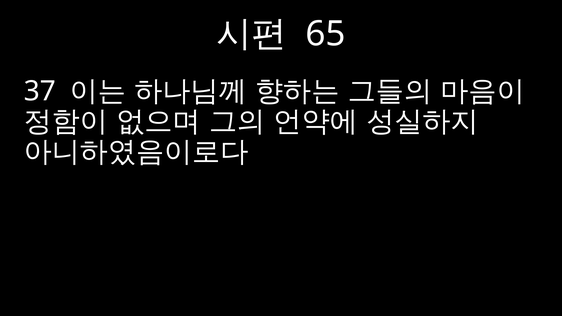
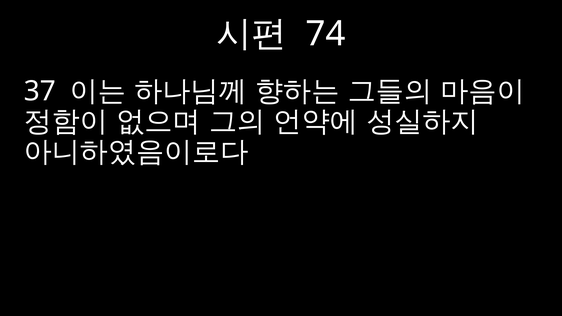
65: 65 -> 74 (326, 34)
